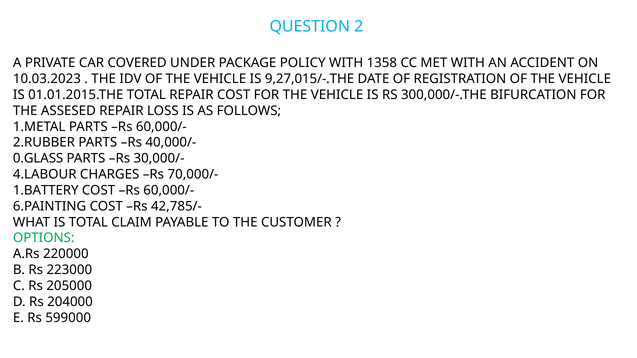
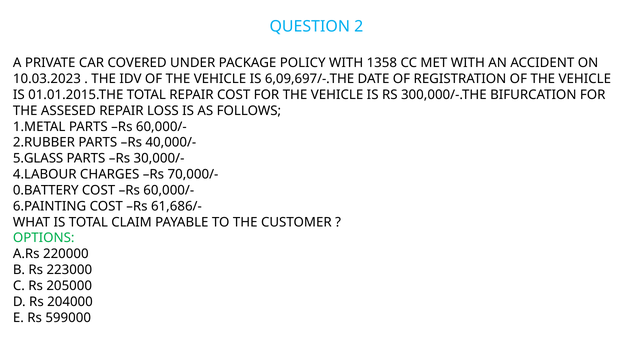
9,27,015/-.THE: 9,27,015/-.THE -> 6,09,697/-.THE (310, 79)
0.GLASS: 0.GLASS -> 5.GLASS (38, 159)
1.BATTERY: 1.BATTERY -> 0.BATTERY (46, 190)
42,785/-: 42,785/- -> 61,686/- (176, 206)
